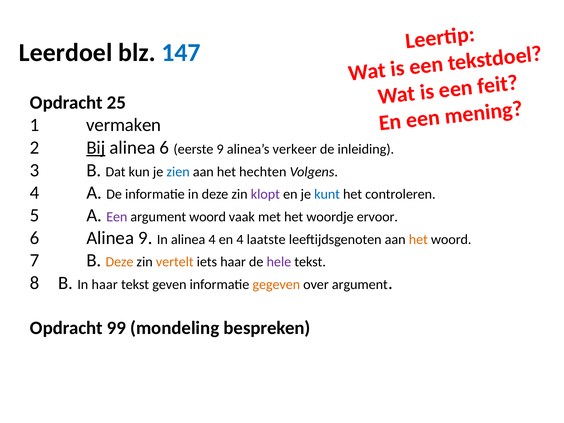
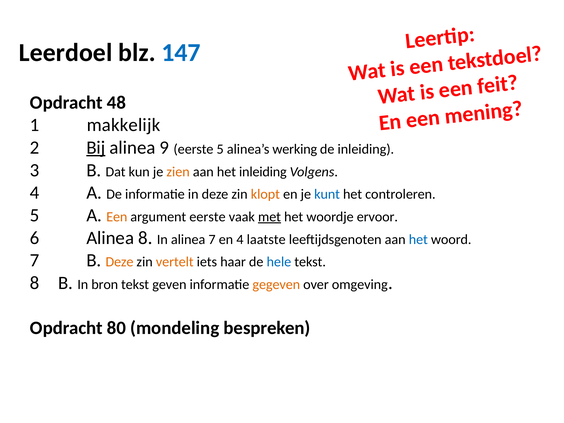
25: 25 -> 48 (116, 102)
vermaken: vermaken -> makkelijk (123, 125)
alinea 6: 6 -> 9 (164, 148)
eerste 9: 9 -> 5 (220, 149)
verkeer: verkeer -> werking (295, 149)
zien colour: blue -> orange (178, 172)
het hechten: hechten -> inleiding (263, 172)
klopt colour: purple -> orange (265, 194)
Een colour: purple -> orange (117, 217)
argument woord: woord -> eerste (208, 217)
met underline: none -> present (269, 217)
Alinea 9: 9 -> 8 (145, 238)
alinea 4: 4 -> 7 (212, 239)
het colour: orange -> blue (418, 239)
hele colour: purple -> blue (279, 262)
In haar: haar -> bron (105, 285)
over argument: argument -> omgeving (360, 285)
99: 99 -> 80 (116, 328)
